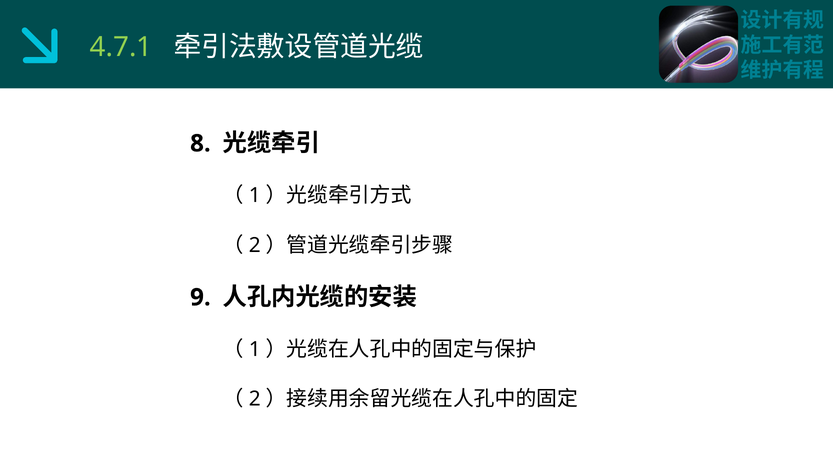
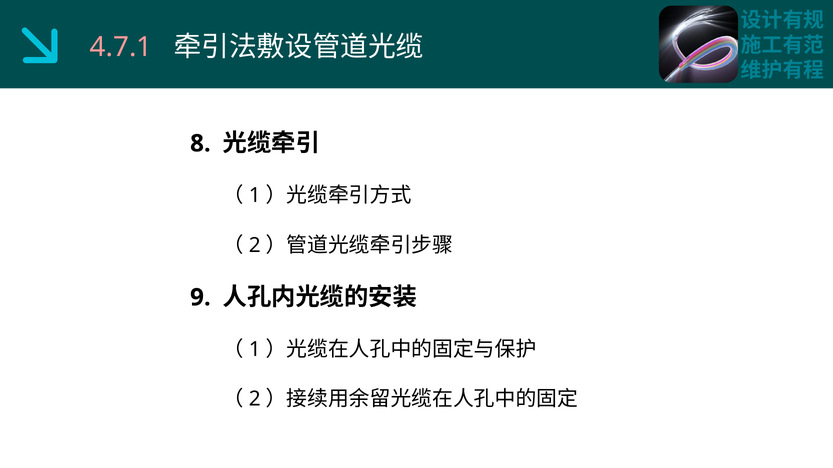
4.7.1 colour: light green -> pink (121, 47)
